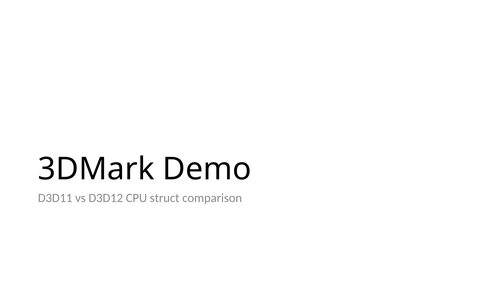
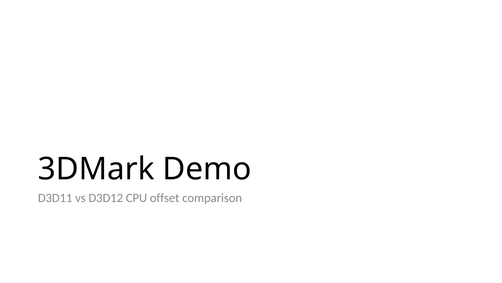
struct: struct -> offset (165, 197)
